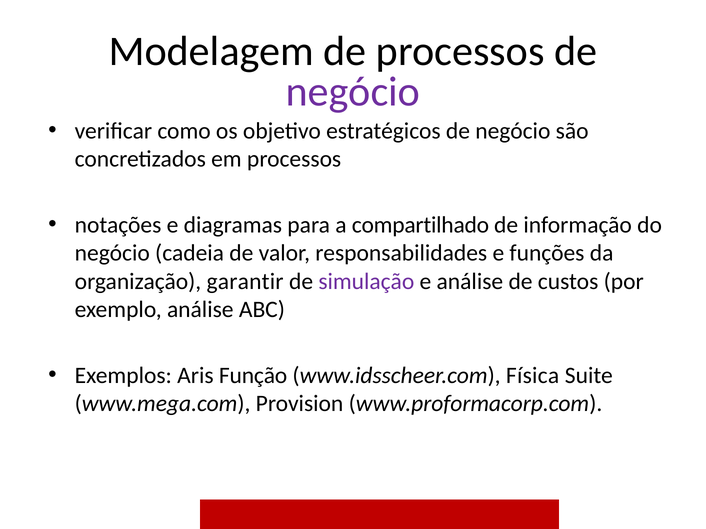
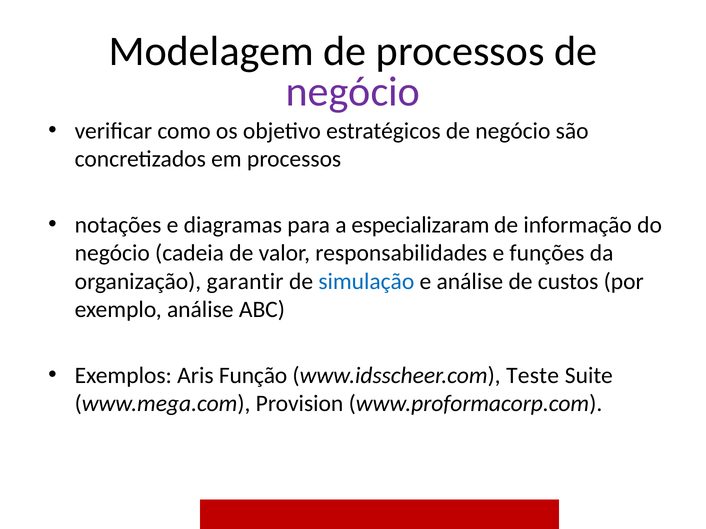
compartilhado: compartilhado -> especializaram (420, 225)
simulação colour: purple -> blue (366, 282)
Física: Física -> Teste (533, 376)
